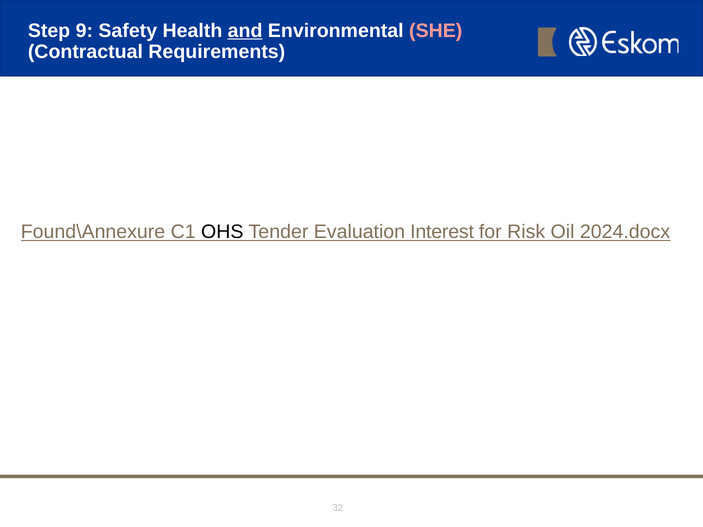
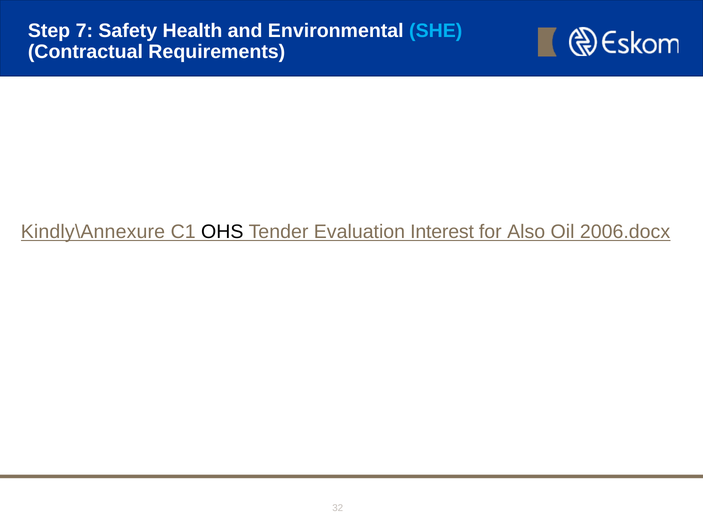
9: 9 -> 7 (84, 31)
and underline: present -> none (245, 31)
SHE colour: pink -> light blue (436, 31)
Found\Annexure: Found\Annexure -> Kindly\Annexure (93, 232)
Risk: Risk -> Also (526, 232)
2024.docx: 2024.docx -> 2006.docx (625, 232)
